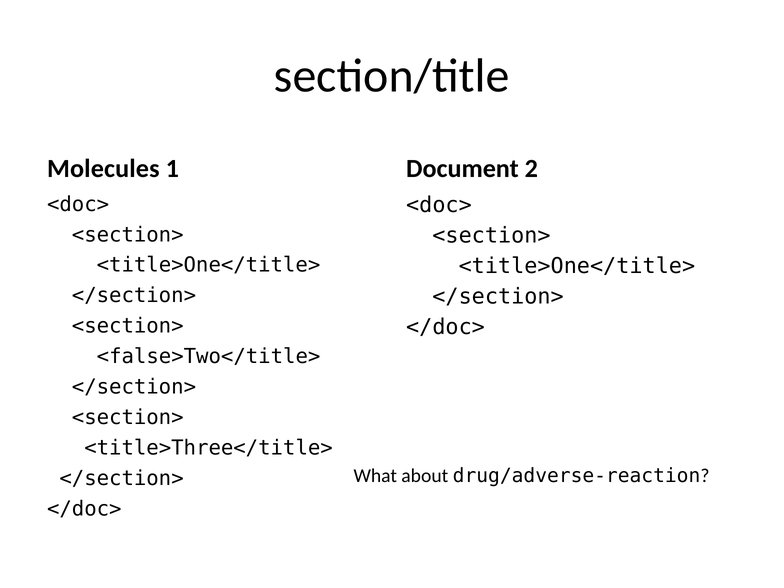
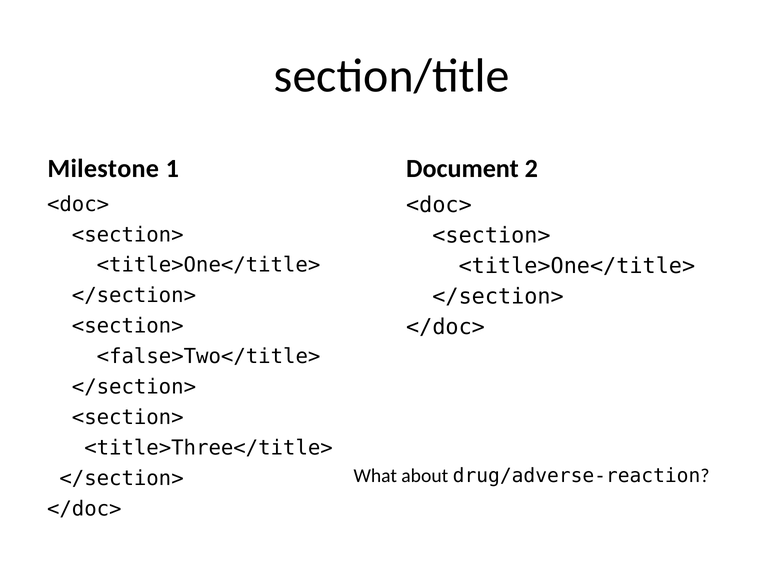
Molecules: Molecules -> Milestone (103, 169)
